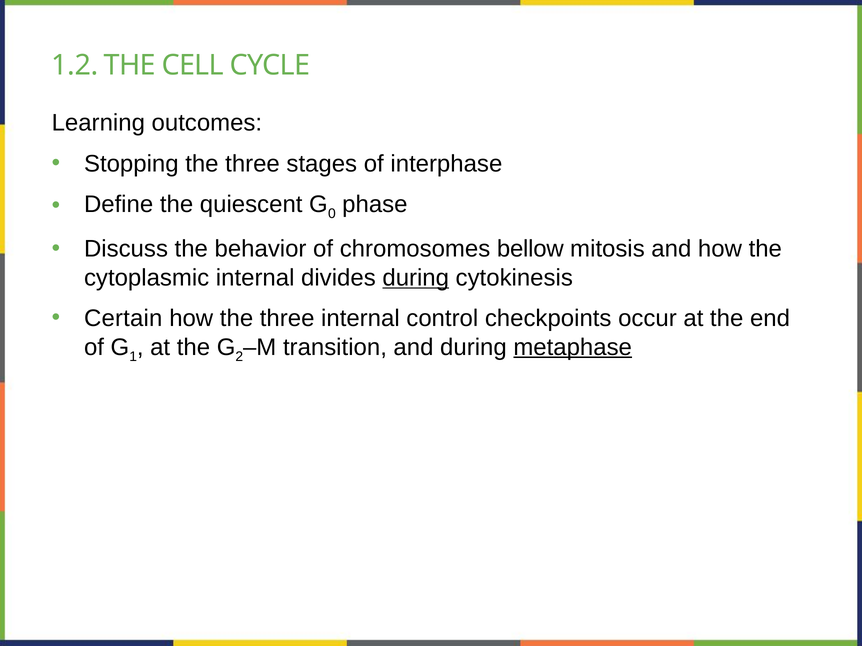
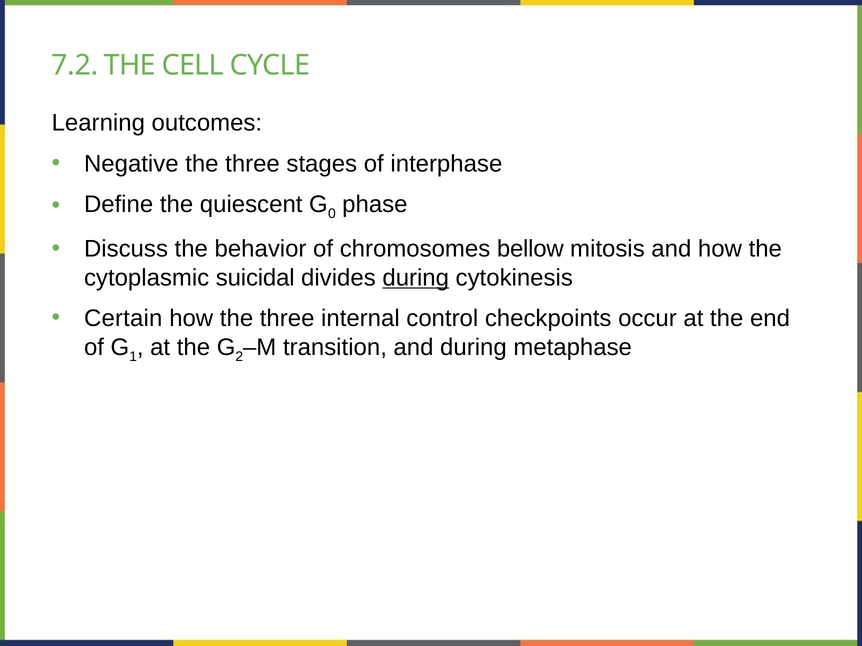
1.2: 1.2 -> 7.2 (75, 65)
Stopping: Stopping -> Negative (131, 164)
cytoplasmic internal: internal -> suicidal (255, 278)
metaphase underline: present -> none (573, 347)
